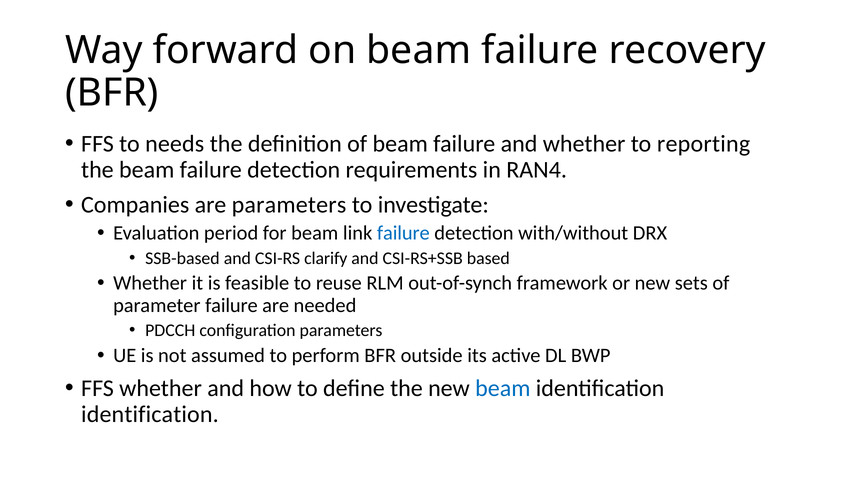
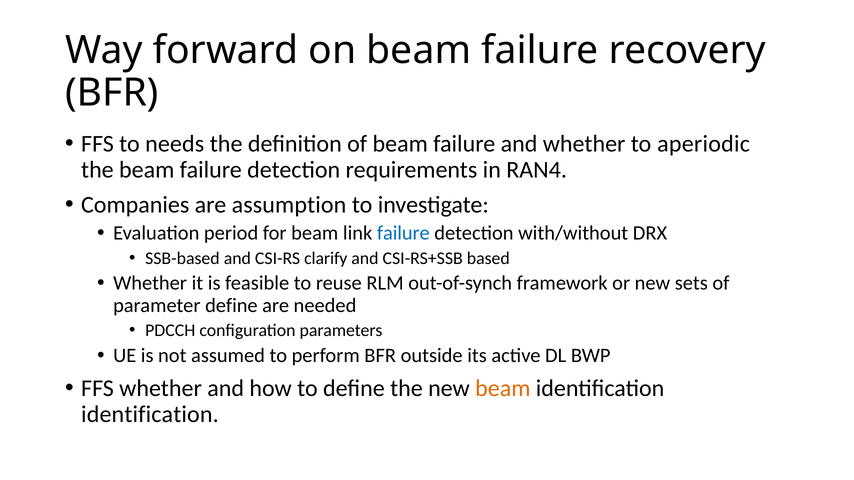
reporting: reporting -> aperiodic (704, 144)
are parameters: parameters -> assumption (289, 205)
parameter failure: failure -> define (231, 306)
beam colour: blue -> orange (503, 389)
